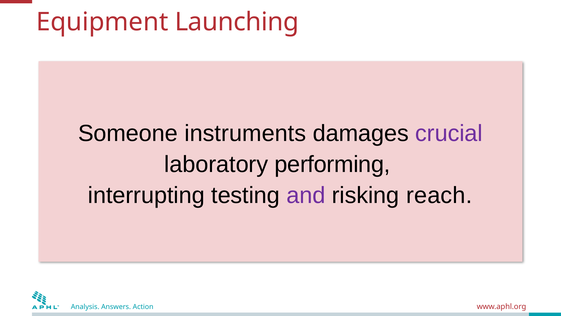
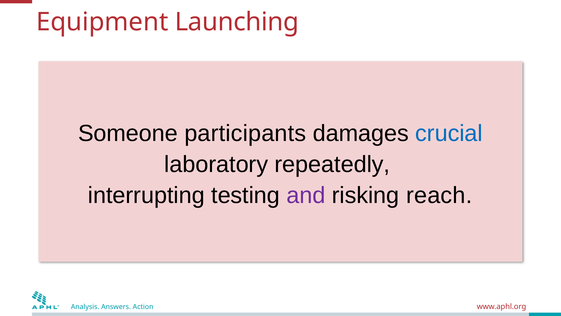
instruments: instruments -> participants (245, 133)
crucial colour: purple -> blue (449, 133)
performing: performing -> repeatedly (332, 164)
